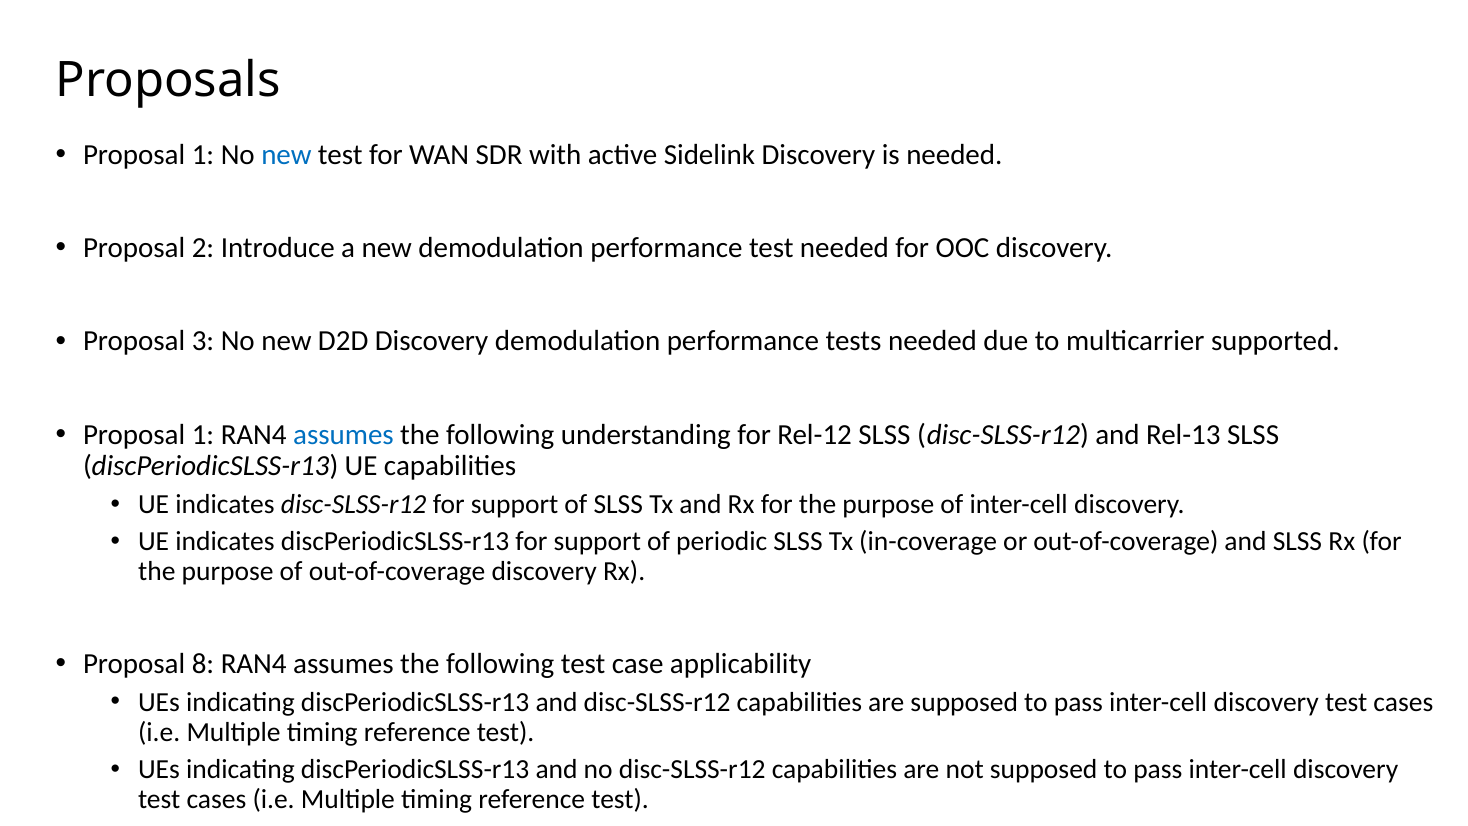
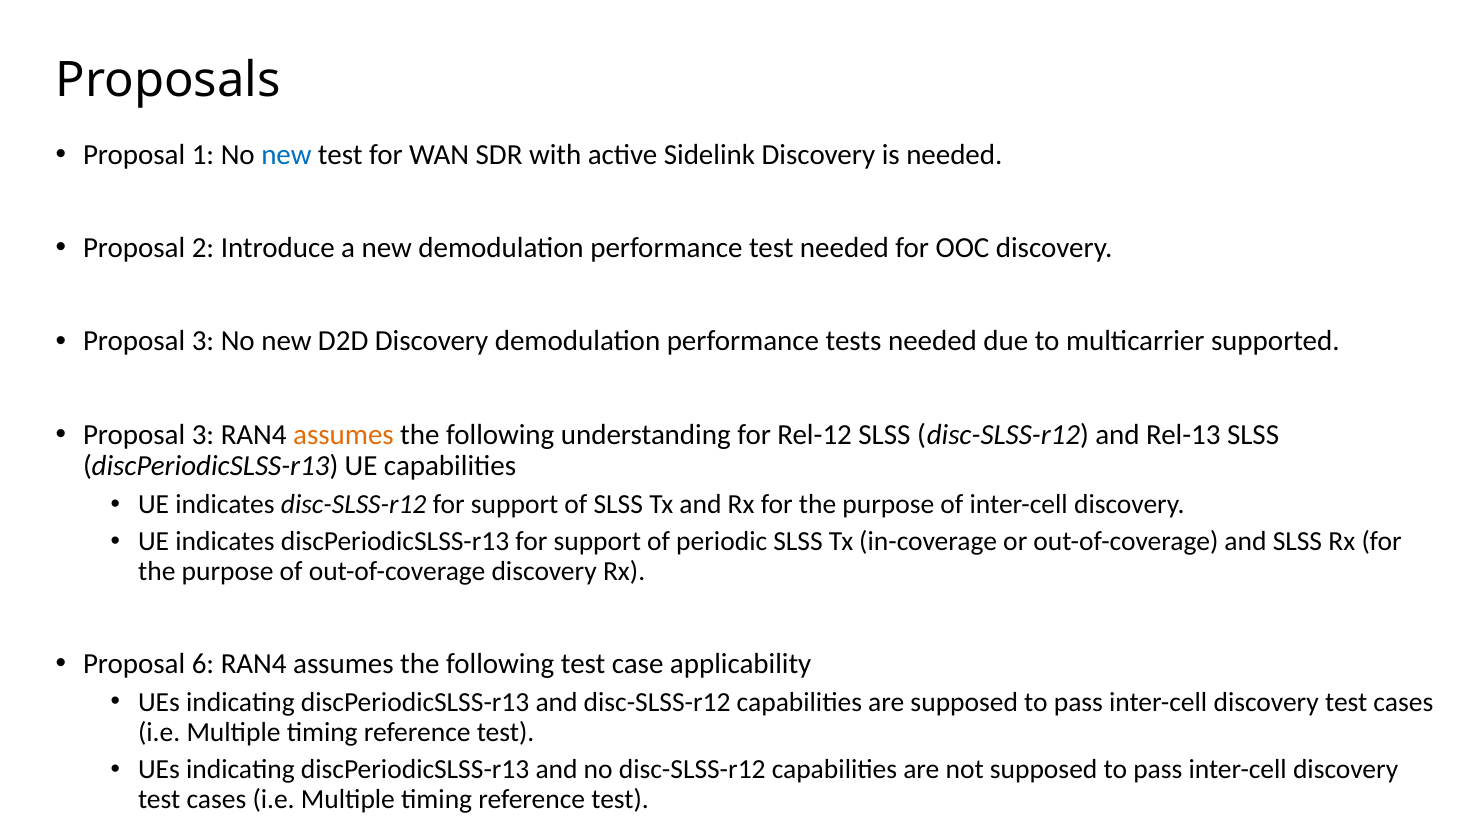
1: 1 -> 3 (203, 435)
assumes colour: blue -> orange (343, 435)
8: 8 -> 6 (203, 664)
